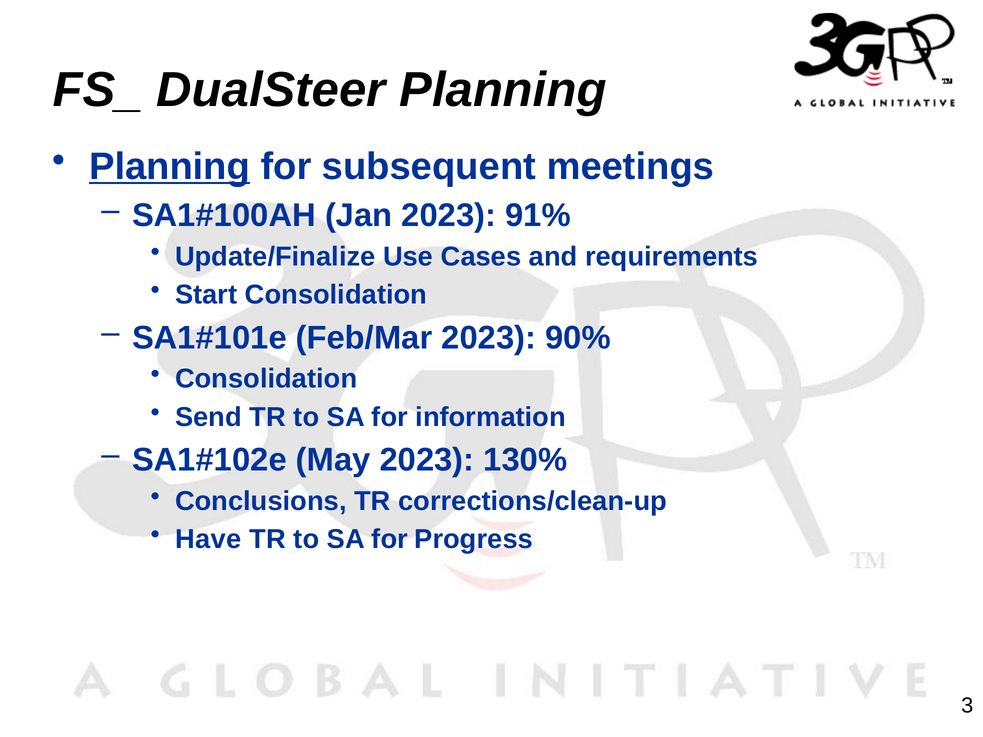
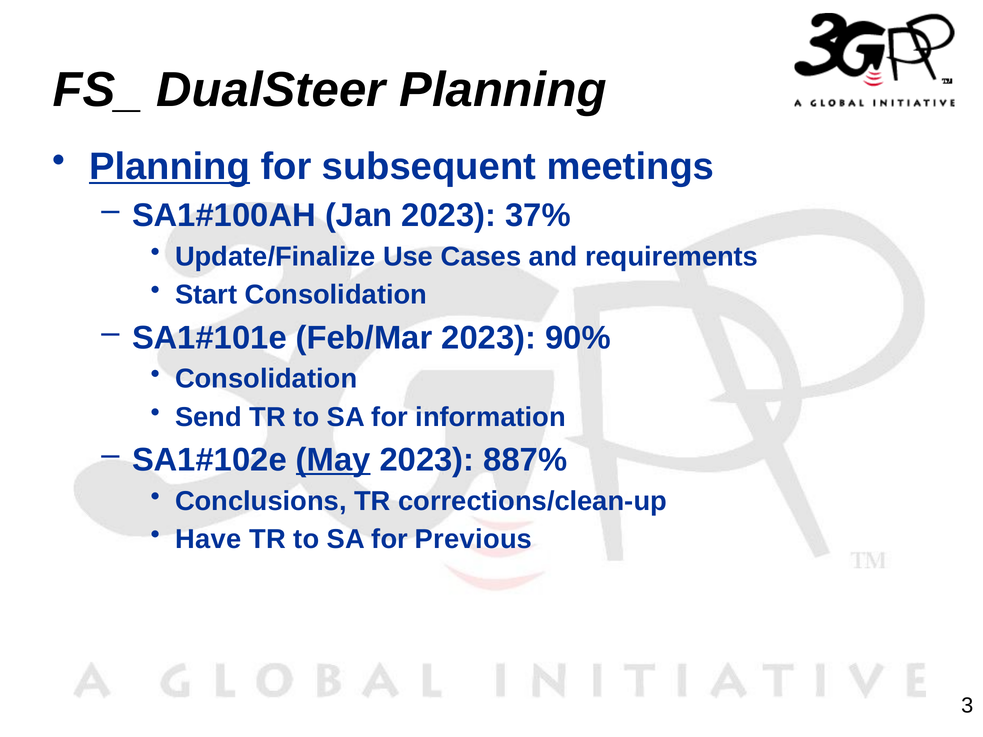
91%: 91% -> 37% (538, 216)
May underline: none -> present (333, 460)
130%: 130% -> 887% (525, 460)
Progress: Progress -> Previous (474, 540)
